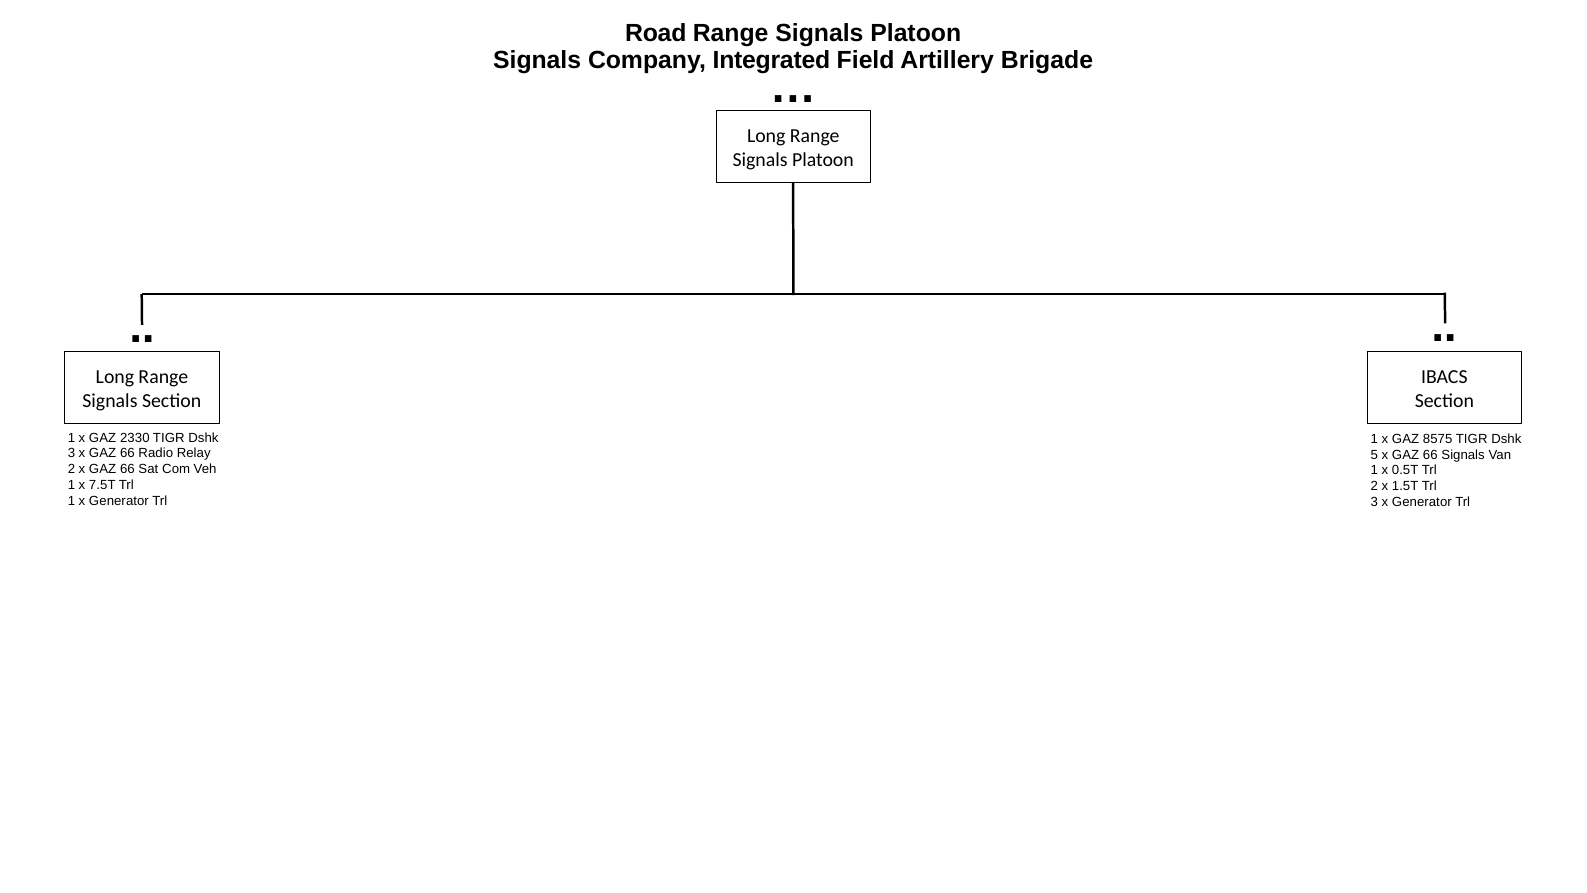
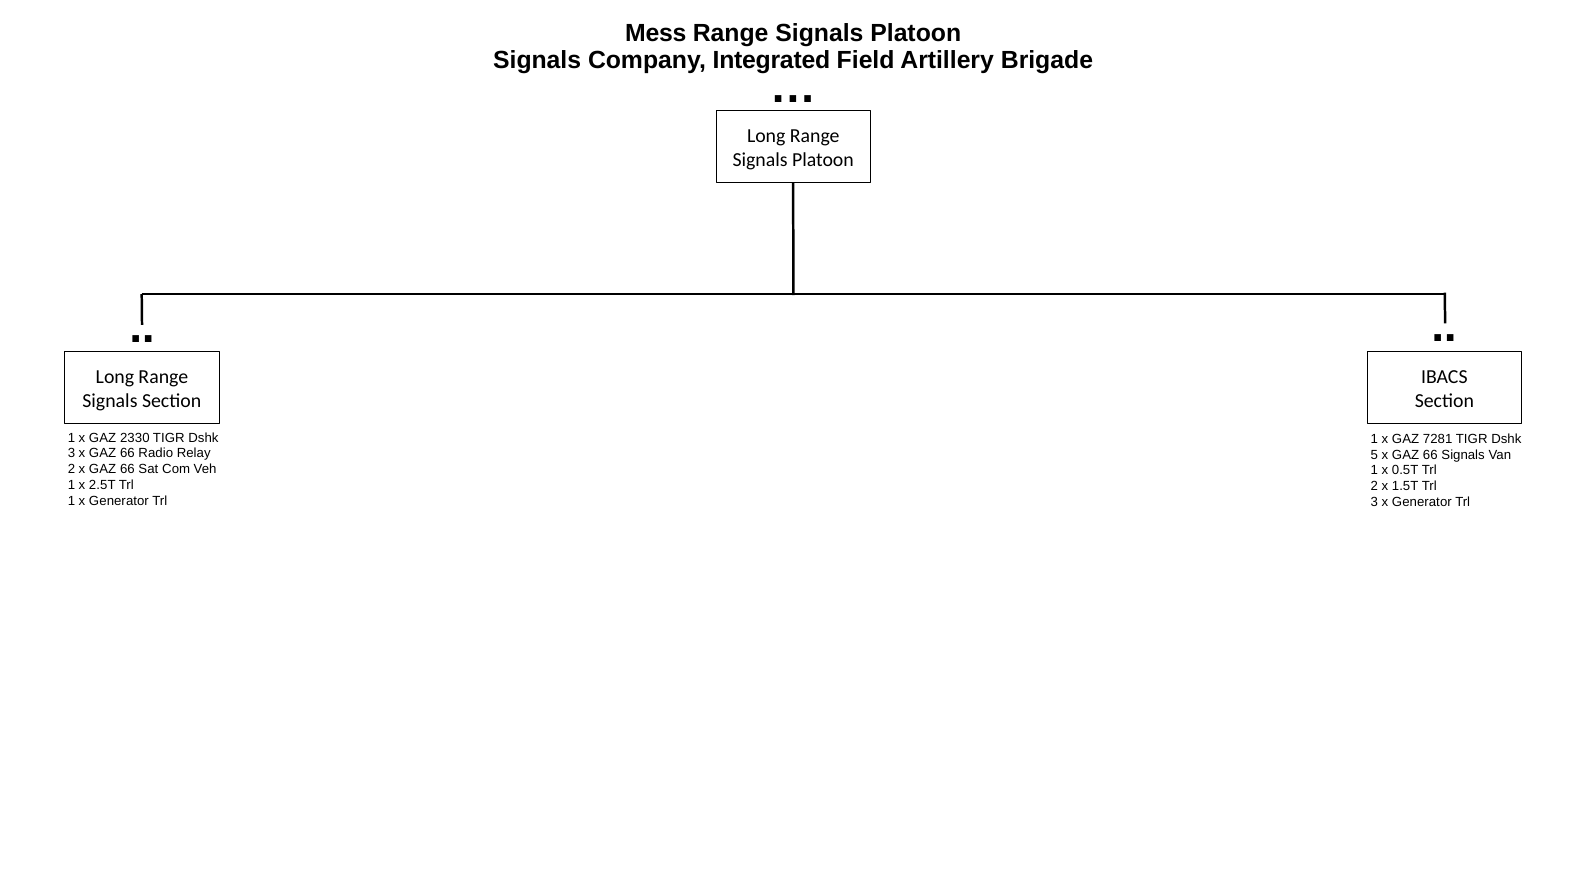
Road: Road -> Mess (656, 33)
8575: 8575 -> 7281 (1438, 439)
7.5T: 7.5T -> 2.5T (102, 485)
